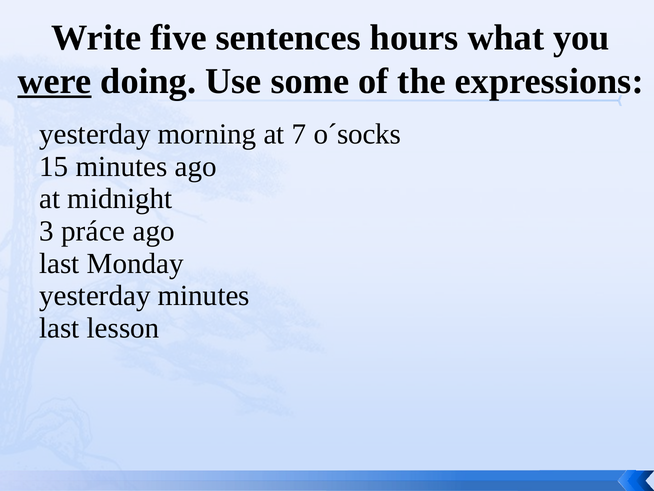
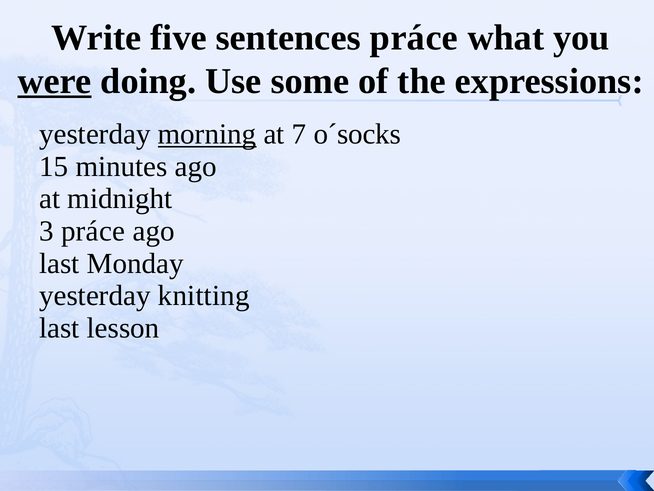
sentences hours: hours -> práce (414, 37)
morning underline: none -> present (207, 134)
yesterday minutes: minutes -> knitting (204, 296)
